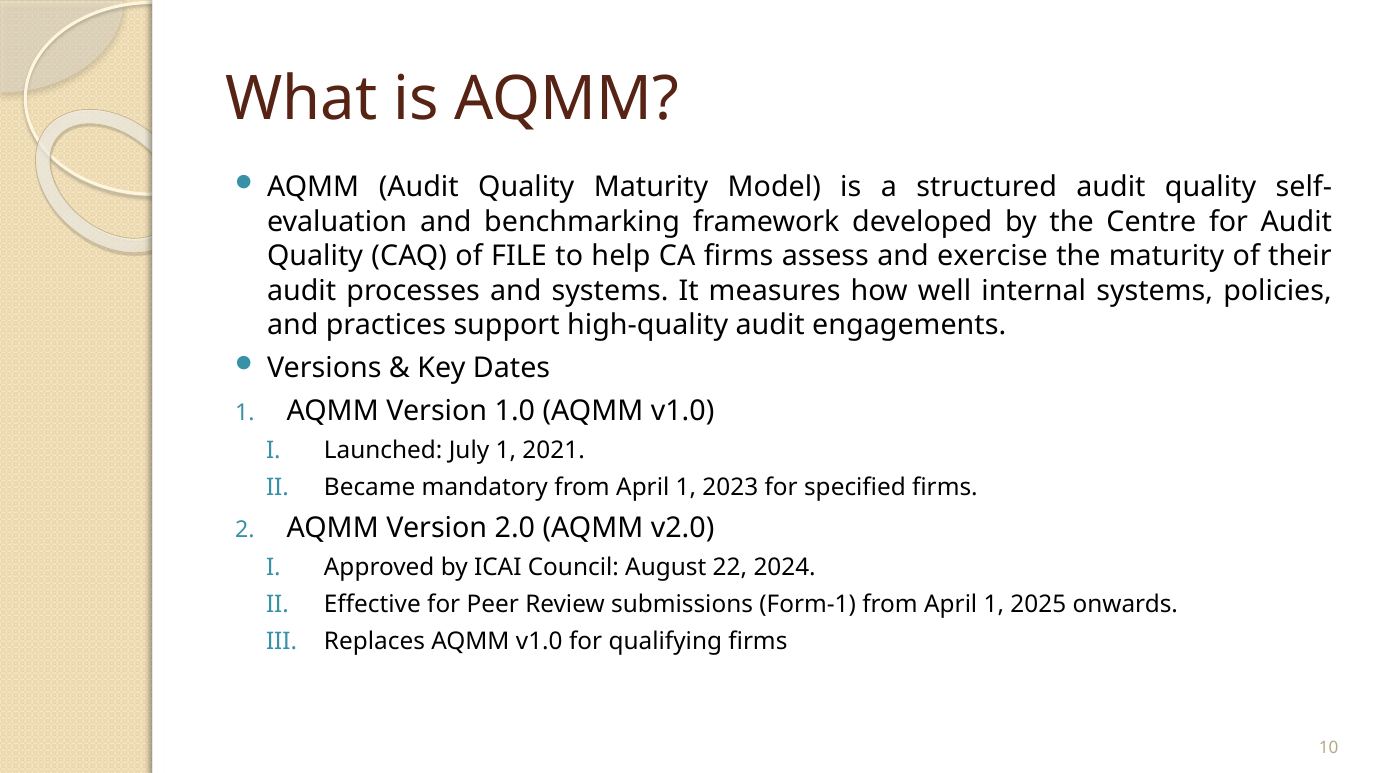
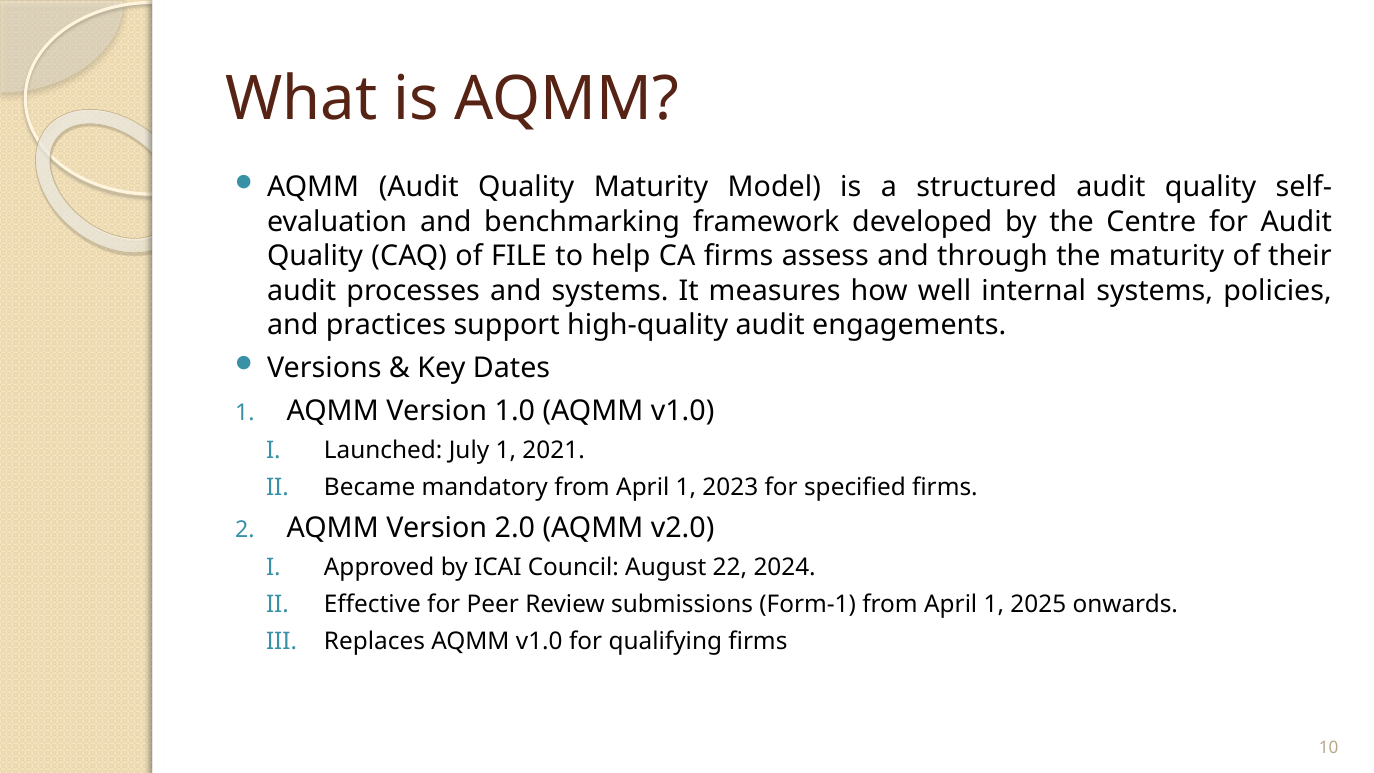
exercise: exercise -> through (993, 256)
